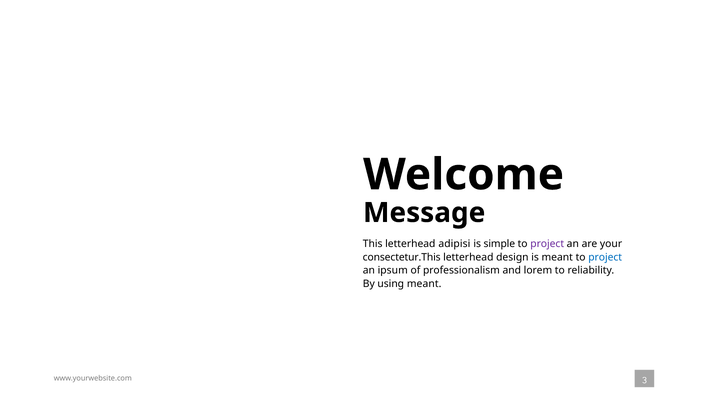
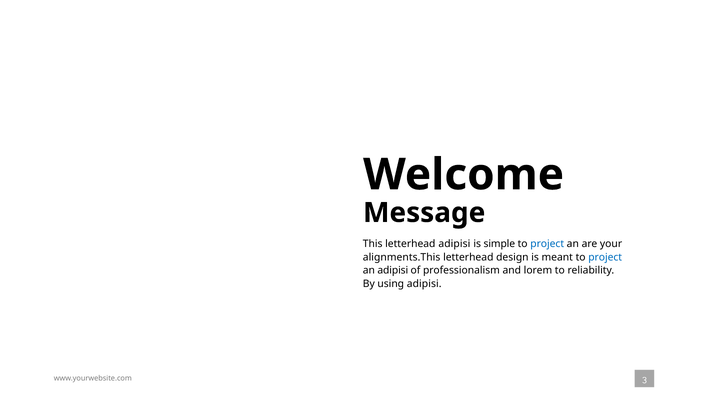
project colour: purple -> blue (547, 244)
consectetur.This: consectetur.This -> alignments.This (402, 257)
an ipsum: ipsum -> adipisi (393, 270)
using meant: meant -> adipisi (424, 284)
